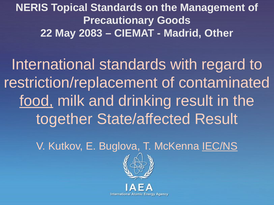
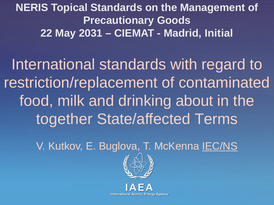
2083: 2083 -> 2031 (91, 33)
Other: Other -> Initial (219, 33)
food underline: present -> none (36, 101)
drinking result: result -> about (194, 101)
State/affected Result: Result -> Terms (216, 119)
